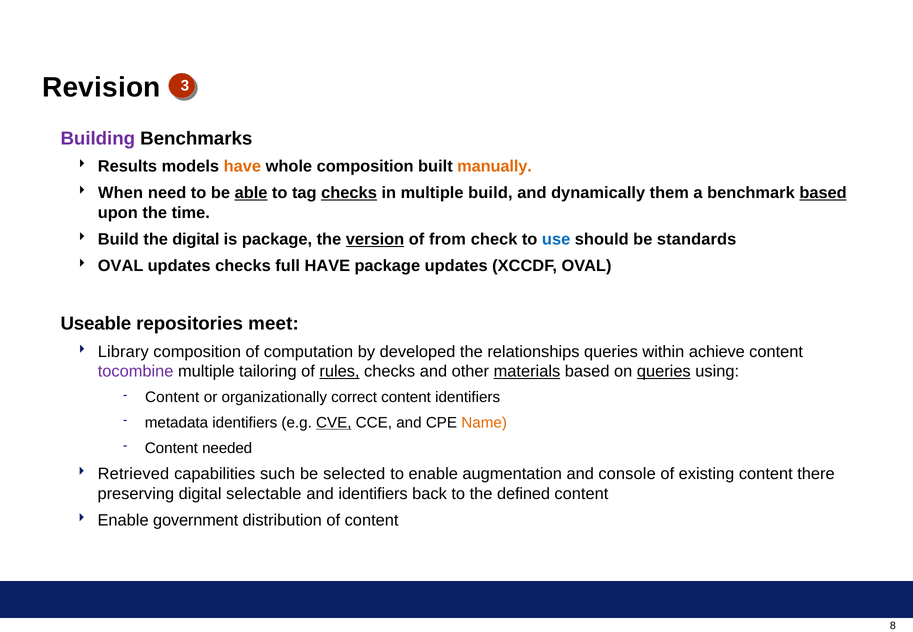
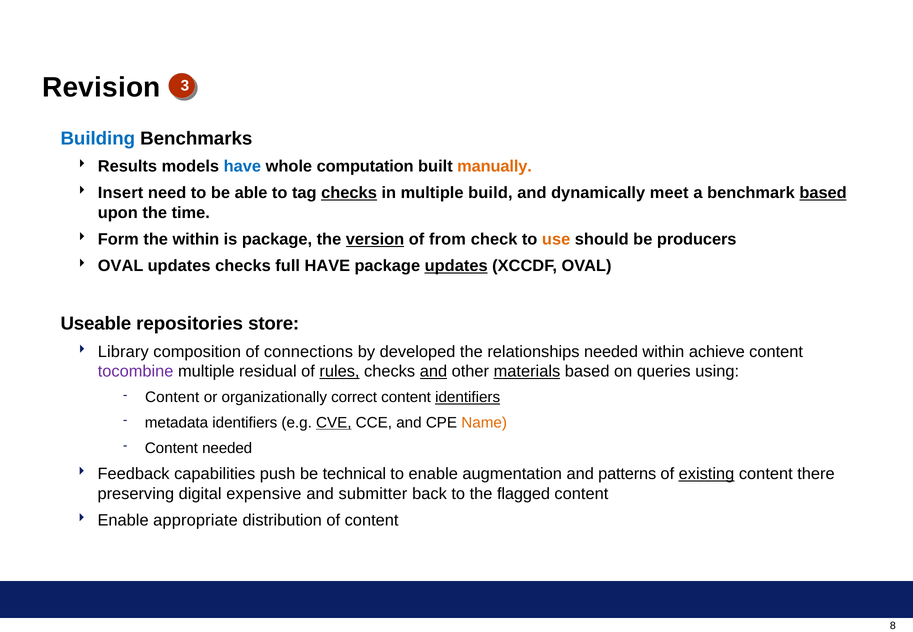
Building colour: purple -> blue (98, 138)
have colour: orange -> blue (242, 166)
whole composition: composition -> computation (365, 166)
When: When -> Insert (121, 193)
able underline: present -> none (251, 193)
them: them -> meet (669, 193)
Build: Build -> Form (118, 239)
the digital: digital -> within (196, 239)
use colour: blue -> orange (556, 239)
standards: standards -> producers (697, 239)
updates underline: none -> present (456, 266)
meet: meet -> store (274, 324)
computation: computation -> connections (308, 352)
relationships queries: queries -> needed (611, 352)
tailoring: tailoring -> residual (268, 372)
and underline: none -> present (433, 372)
queries underline: present -> none (664, 372)
identifiers underline: none -> present (468, 398)
Retrieved: Retrieved -> Feedback (134, 474)
such: such -> push (278, 474)
selected: selected -> technical (354, 474)
console: console -> patterns (627, 474)
existing underline: none -> present (707, 474)
selectable: selectable -> expensive (264, 494)
and identifiers: identifiers -> submitter (373, 494)
defined: defined -> flagged (524, 494)
government: government -> appropriate (195, 521)
